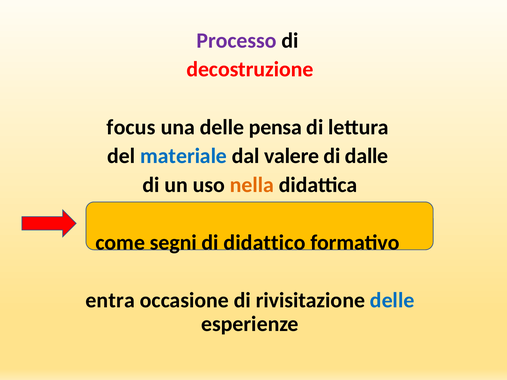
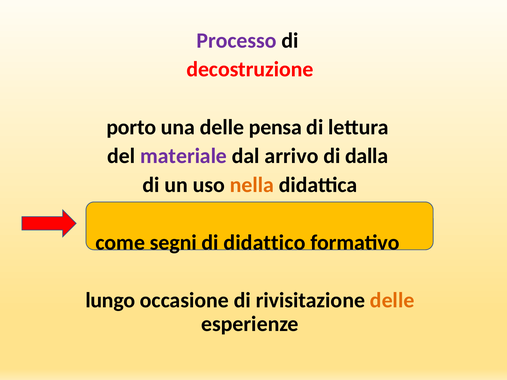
focus: focus -> porto (131, 127)
materiale colour: blue -> purple (184, 156)
valere: valere -> arrivo (292, 156)
dalle: dalle -> dalla (367, 156)
entra: entra -> lungo (110, 300)
delle colour: blue -> orange (392, 300)
